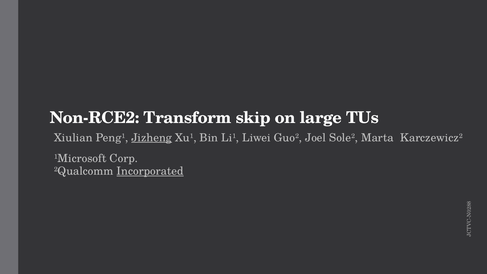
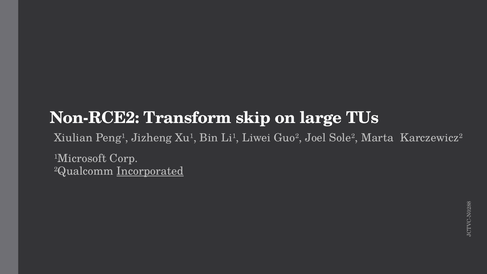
Jizheng underline: present -> none (152, 138)
